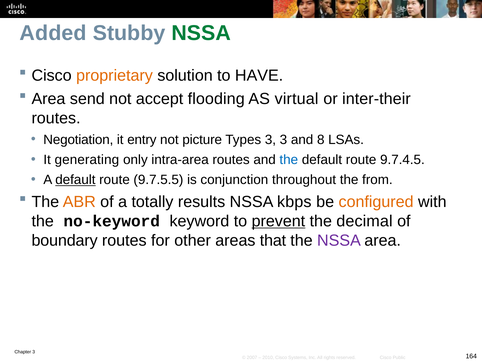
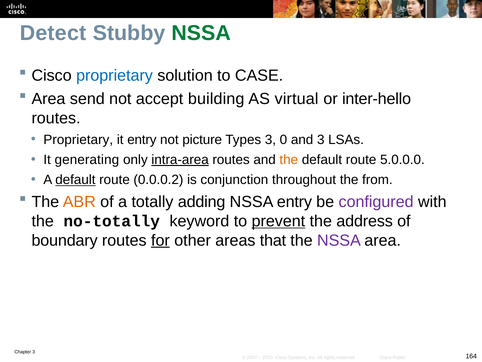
Added: Added -> Detect (53, 33)
proprietary colour: orange -> blue (114, 75)
HAVE: HAVE -> CASE (259, 75)
flooding: flooding -> building (216, 99)
inter-their: inter-their -> inter-hello (377, 99)
Negotiation: Negotiation -> Proprietary (78, 139)
3 3: 3 -> 0 (283, 139)
and 8: 8 -> 3 (321, 139)
intra-area underline: none -> present (180, 159)
the colour: blue -> orange (289, 159)
9.7.4.5: 9.7.4.5 -> 5.0.0.0 (402, 159)
9.7.5.5: 9.7.5.5 -> 0.0.0.2 (158, 180)
results: results -> adding (202, 201)
NSSA kbps: kbps -> entry (294, 201)
configured colour: orange -> purple (376, 201)
no-keyword: no-keyword -> no-totally (112, 221)
decimal: decimal -> address (365, 221)
for underline: none -> present (160, 240)
